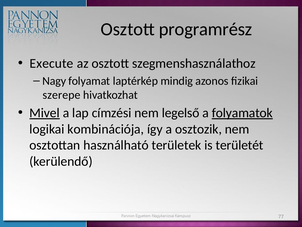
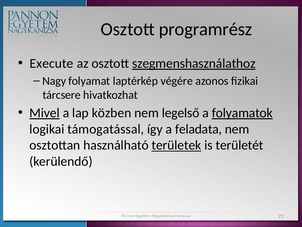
szegmenshasználathoz underline: none -> present (194, 63)
mindig: mindig -> végére (177, 81)
szerepe: szerepe -> tárcsere (62, 95)
címzési: címzési -> közben (112, 113)
kombinációja: kombinációja -> támogatással (106, 129)
osztozik: osztozik -> feladata (199, 129)
területek underline: none -> present (176, 145)
